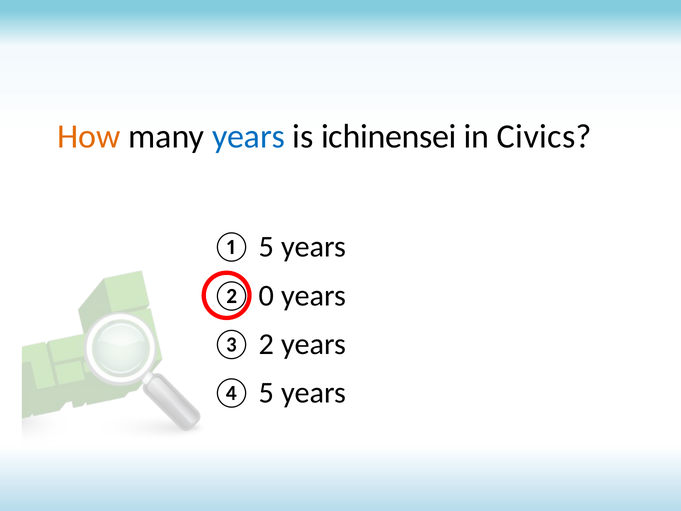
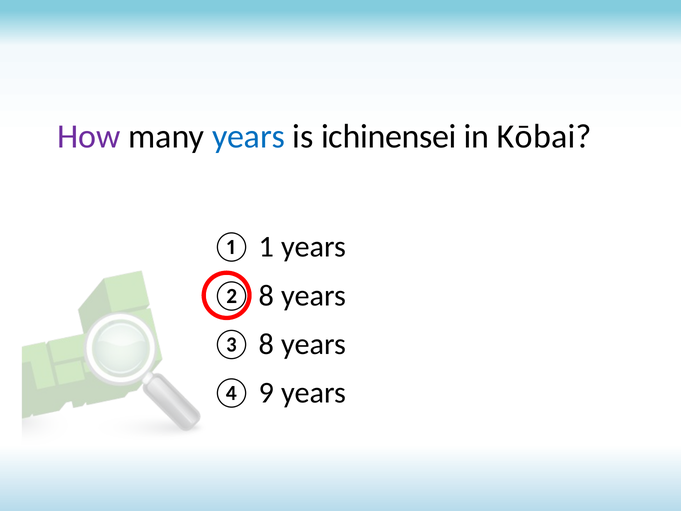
How colour: orange -> purple (89, 136)
Civics: Civics -> Kōbai (544, 136)
① 5: 5 -> 1 (267, 247)
0: 0 -> 8 (267, 295)
③ 2: 2 -> 8 (267, 344)
④ 5: 5 -> 9 (267, 393)
